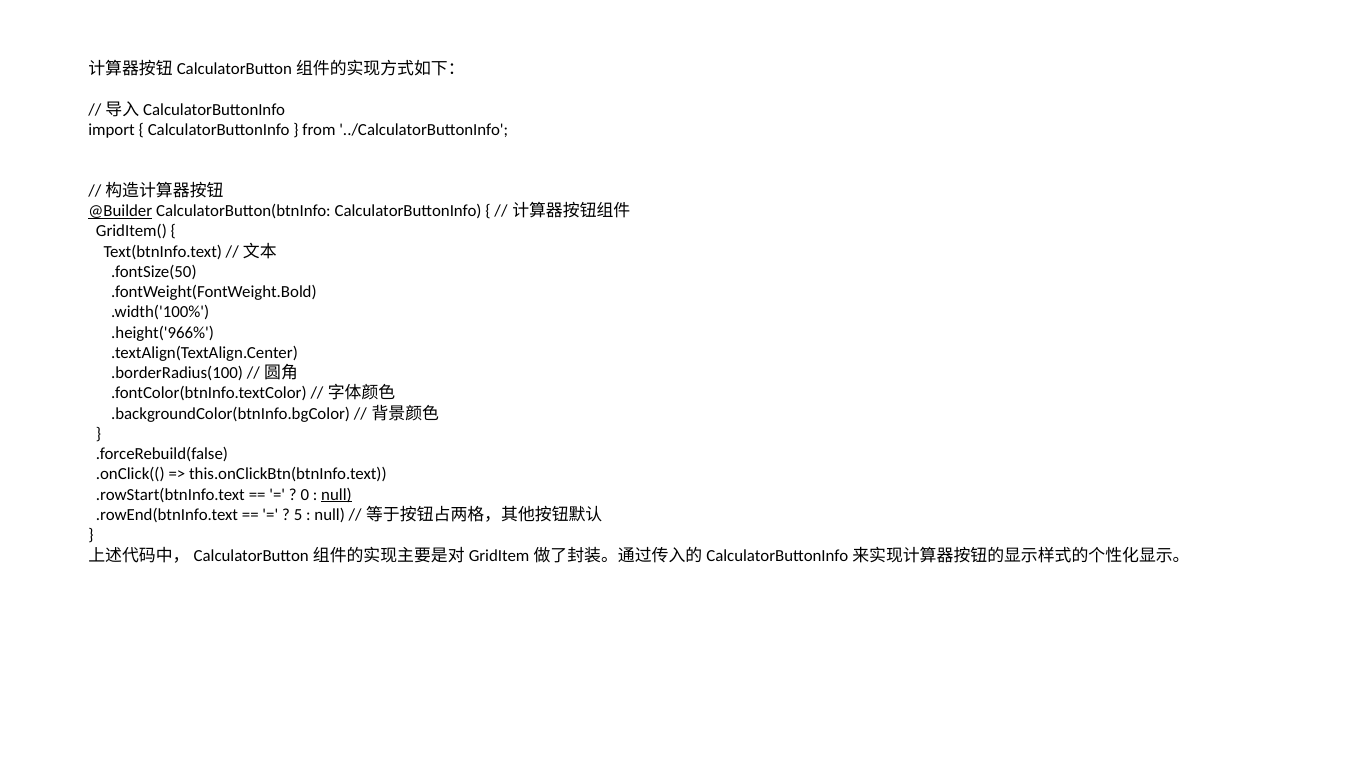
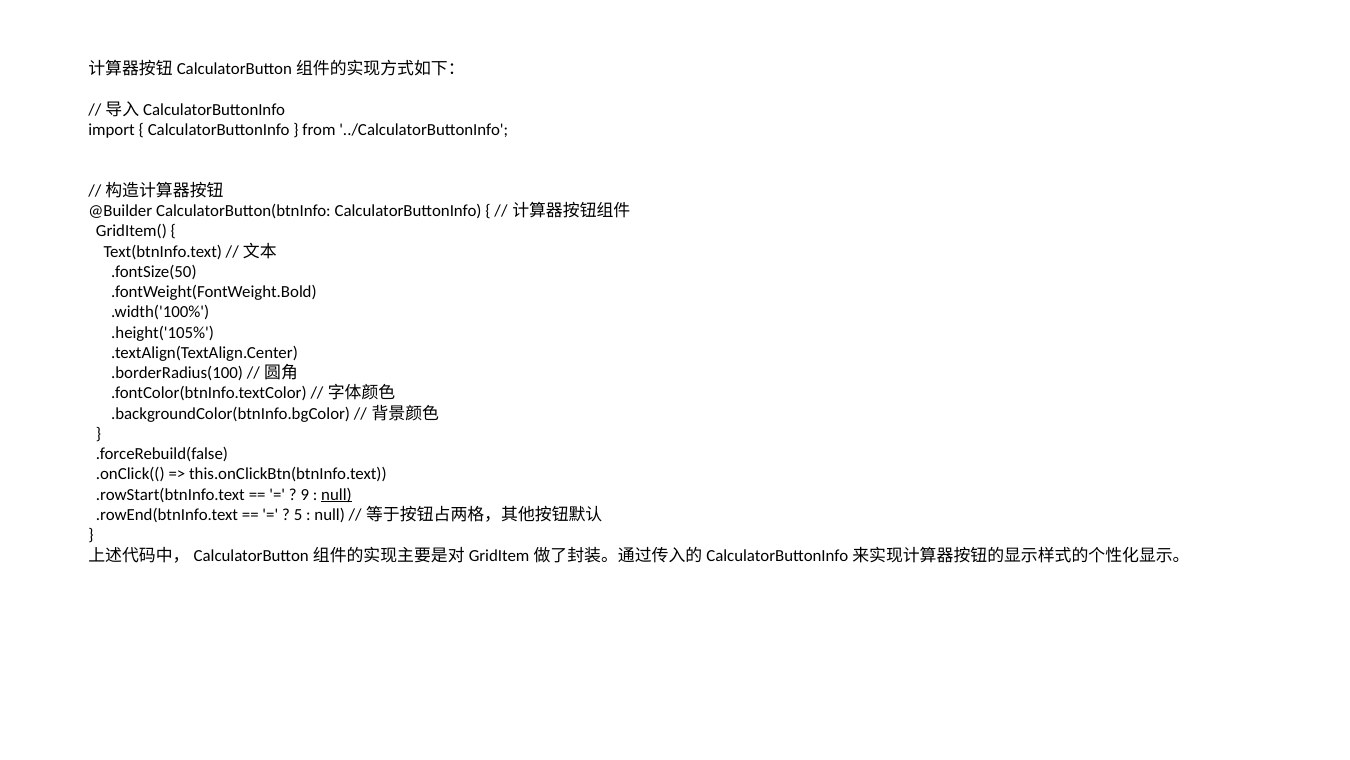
@Builder underline: present -> none (120, 211)
.height('966%: .height('966% -> .height('105% (163, 332)
0: 0 -> 9 (305, 494)
